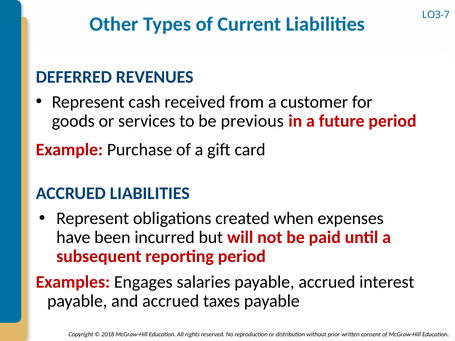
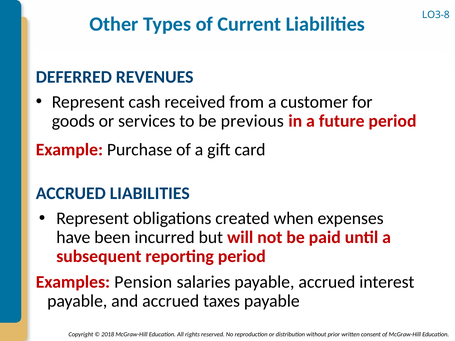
LO3-7: LO3-7 -> LO3-8 (436, 15)
Engages: Engages -> Pension (143, 282)
